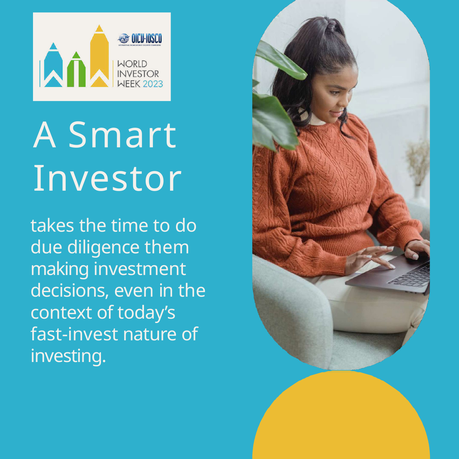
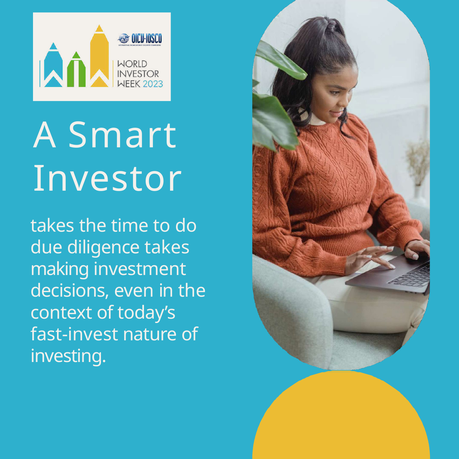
diligence them: them -> takes (167, 248)
